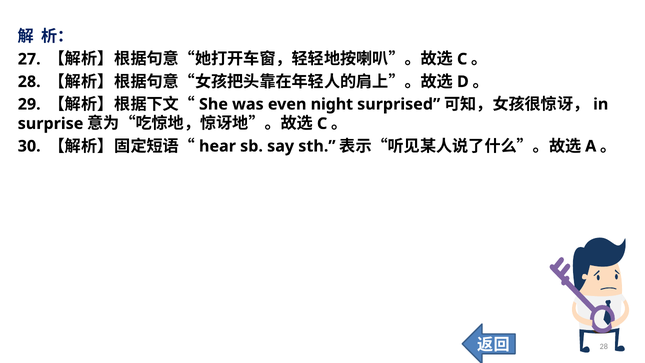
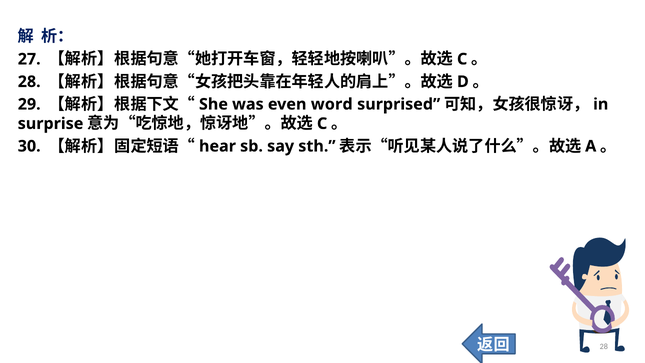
night: night -> word (332, 104)
